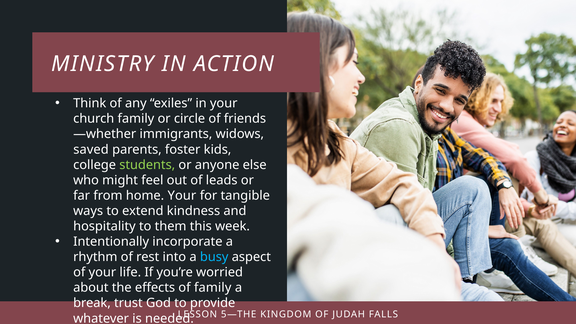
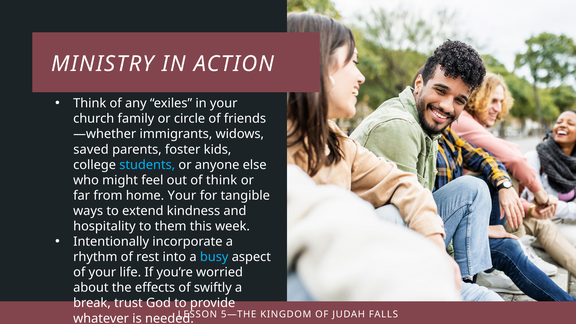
students colour: light green -> light blue (147, 165)
of leads: leads -> think (222, 180)
of family: family -> swiftly (213, 288)
